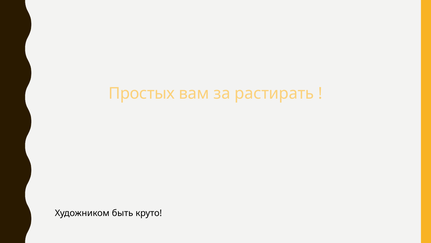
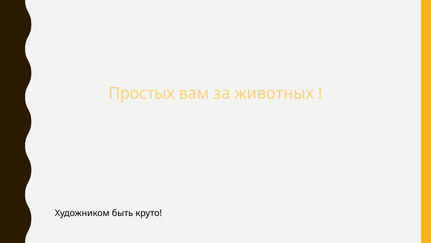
растирать: растирать -> животных (274, 93)
